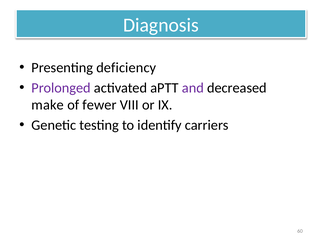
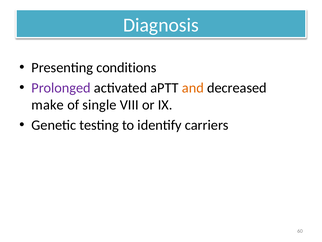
deficiency: deficiency -> conditions (126, 68)
and colour: purple -> orange (193, 88)
fewer: fewer -> single (99, 105)
